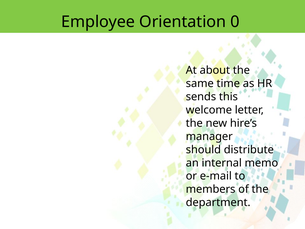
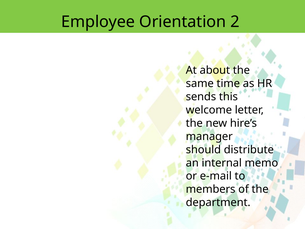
0: 0 -> 2 (235, 22)
